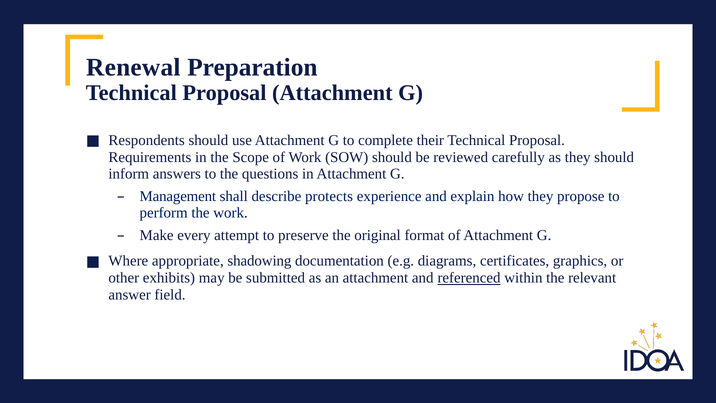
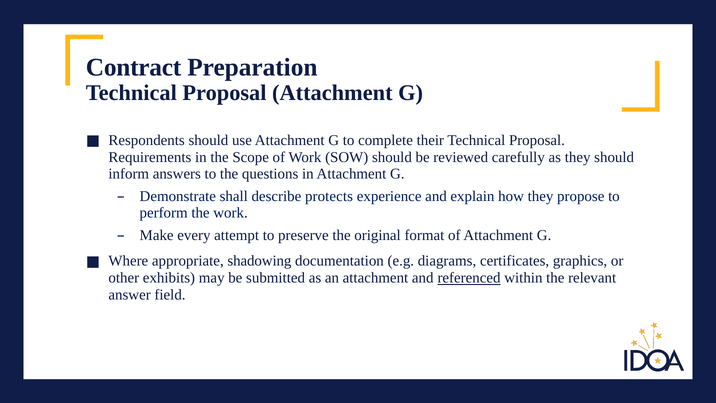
Renewal: Renewal -> Contract (134, 67)
Management: Management -> Demonstrate (178, 196)
